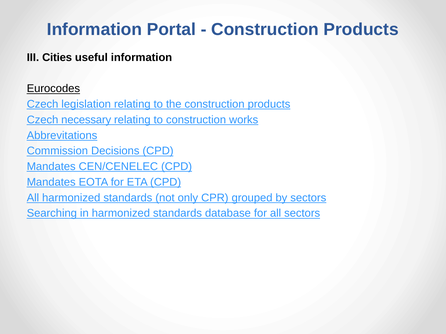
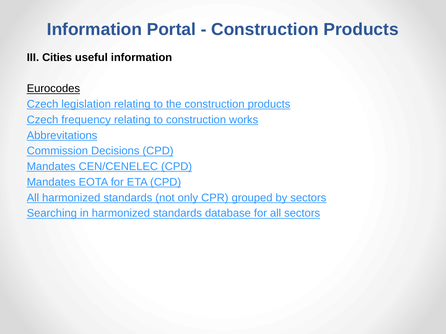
necessary: necessary -> frequency (86, 120)
